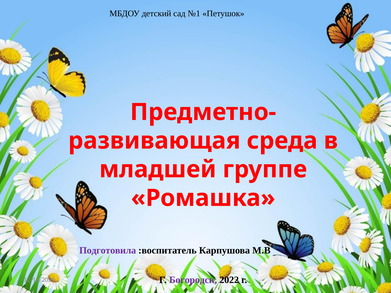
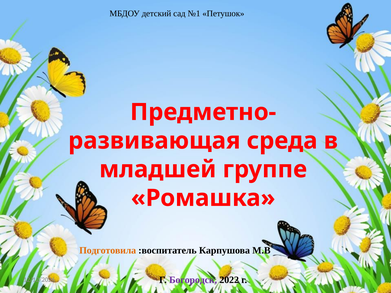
Подготовила colour: purple -> orange (108, 251)
